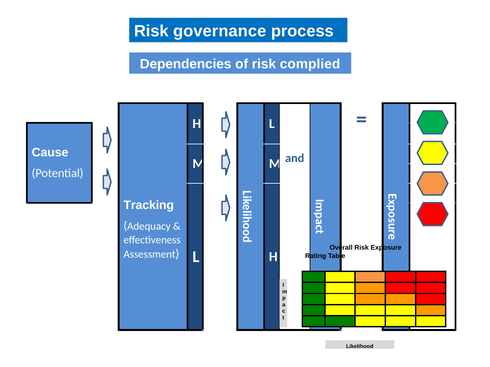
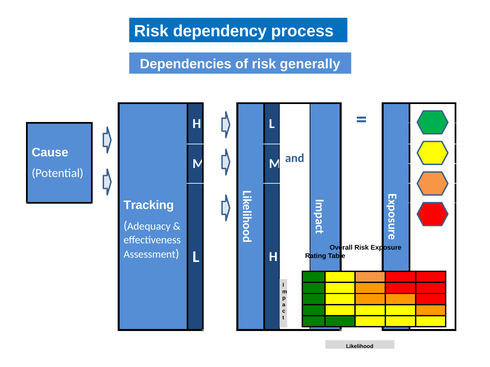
governance: governance -> dependency (220, 31)
complied: complied -> generally (310, 64)
